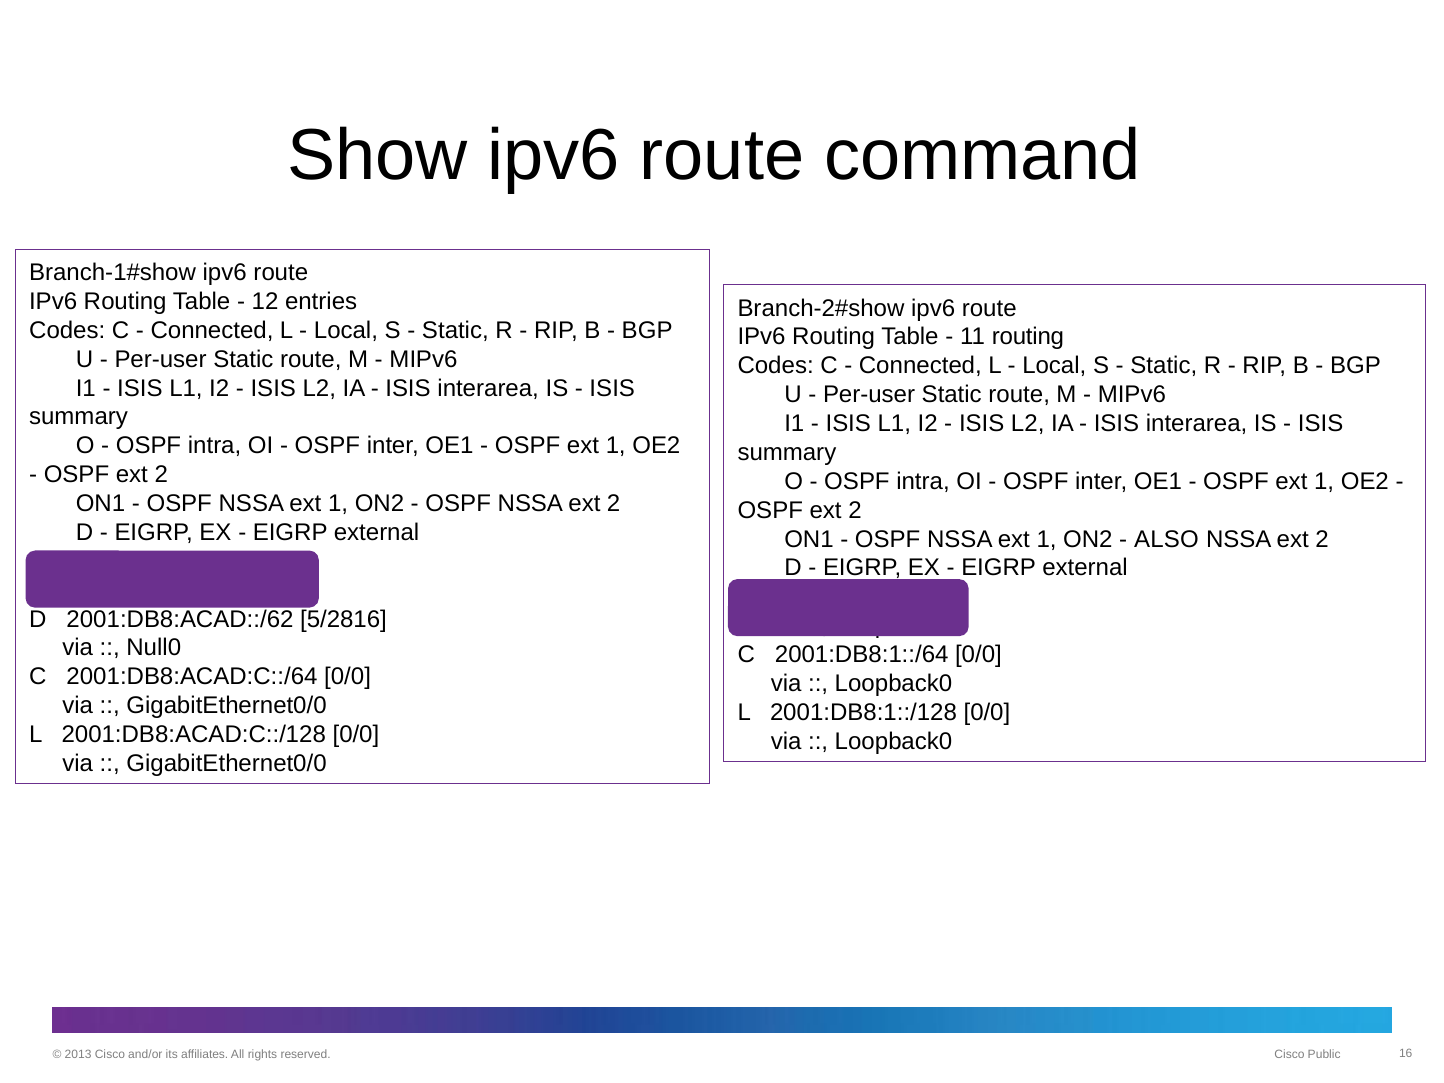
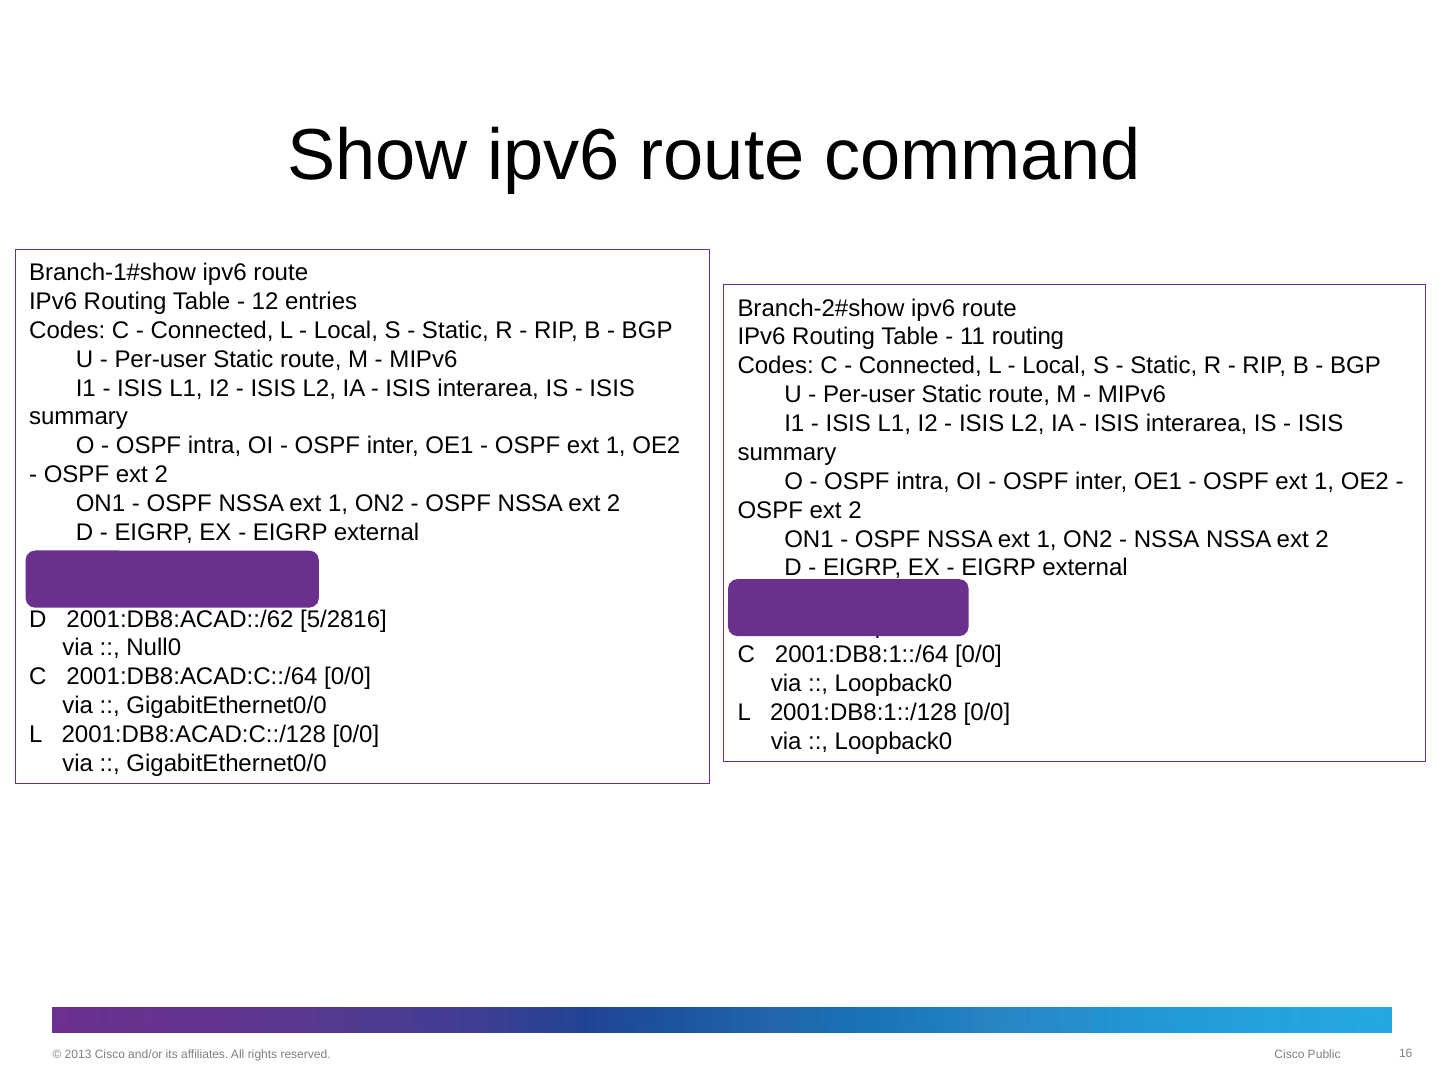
ALSO: ALSO -> NSSA (1167, 539)
